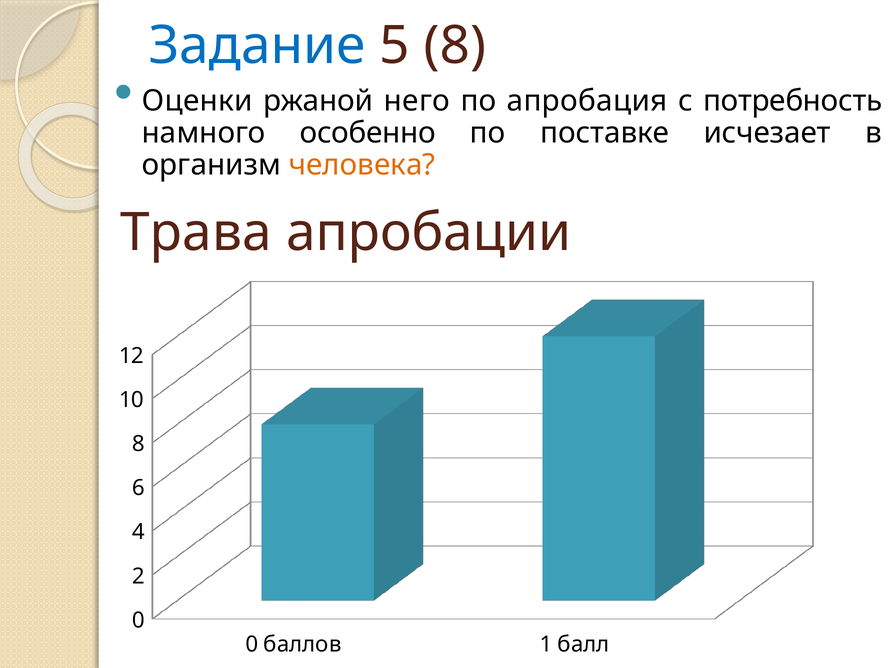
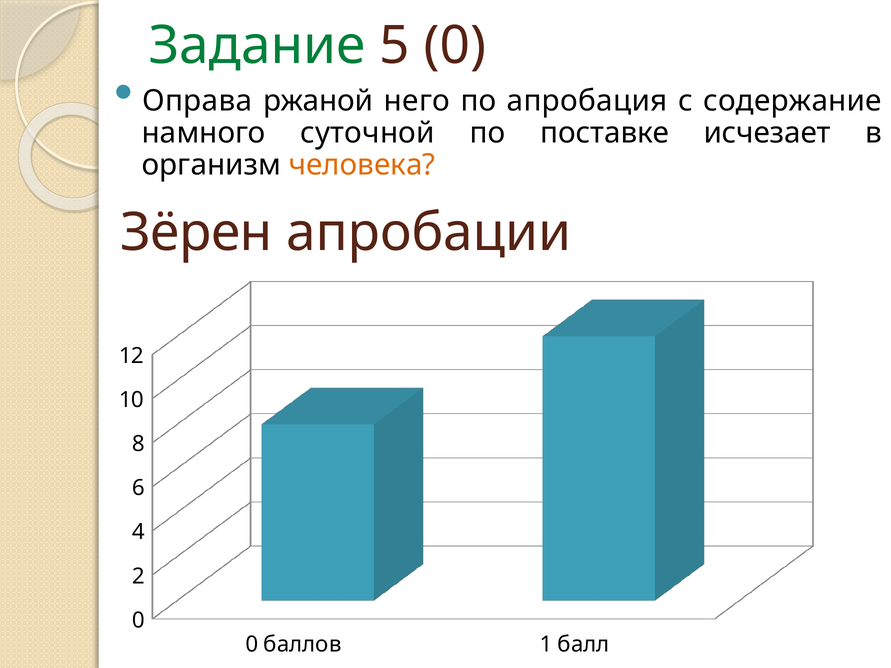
Задание colour: blue -> green (257, 45)
5 8: 8 -> 0 (455, 45)
Оценки: Оценки -> Оправа (197, 101)
потребность: потребность -> содержание (792, 101)
особенно: особенно -> суточной (368, 133)
Трава: Трава -> Зёрен (196, 233)
